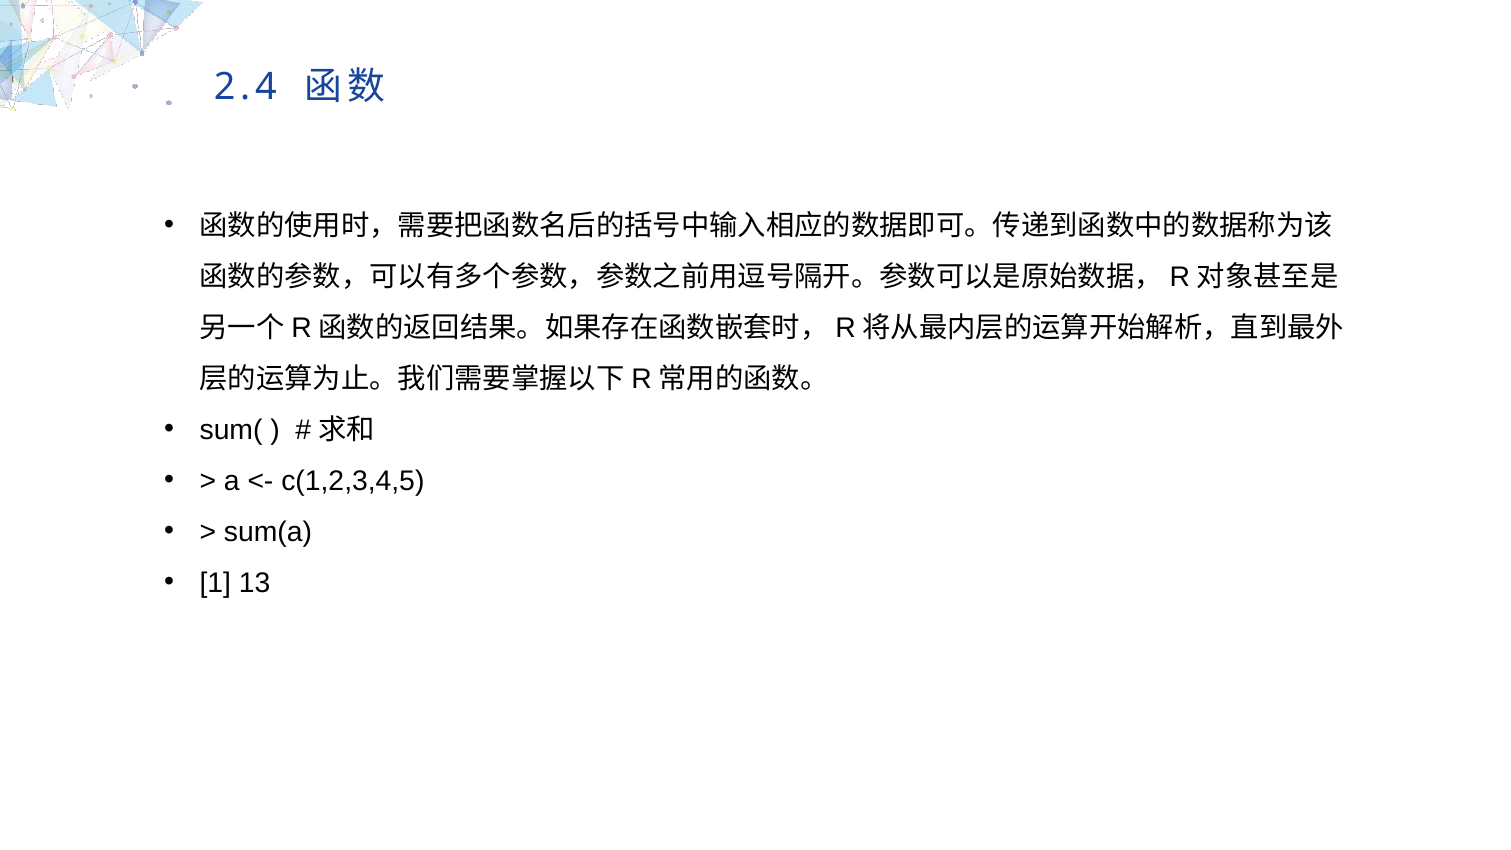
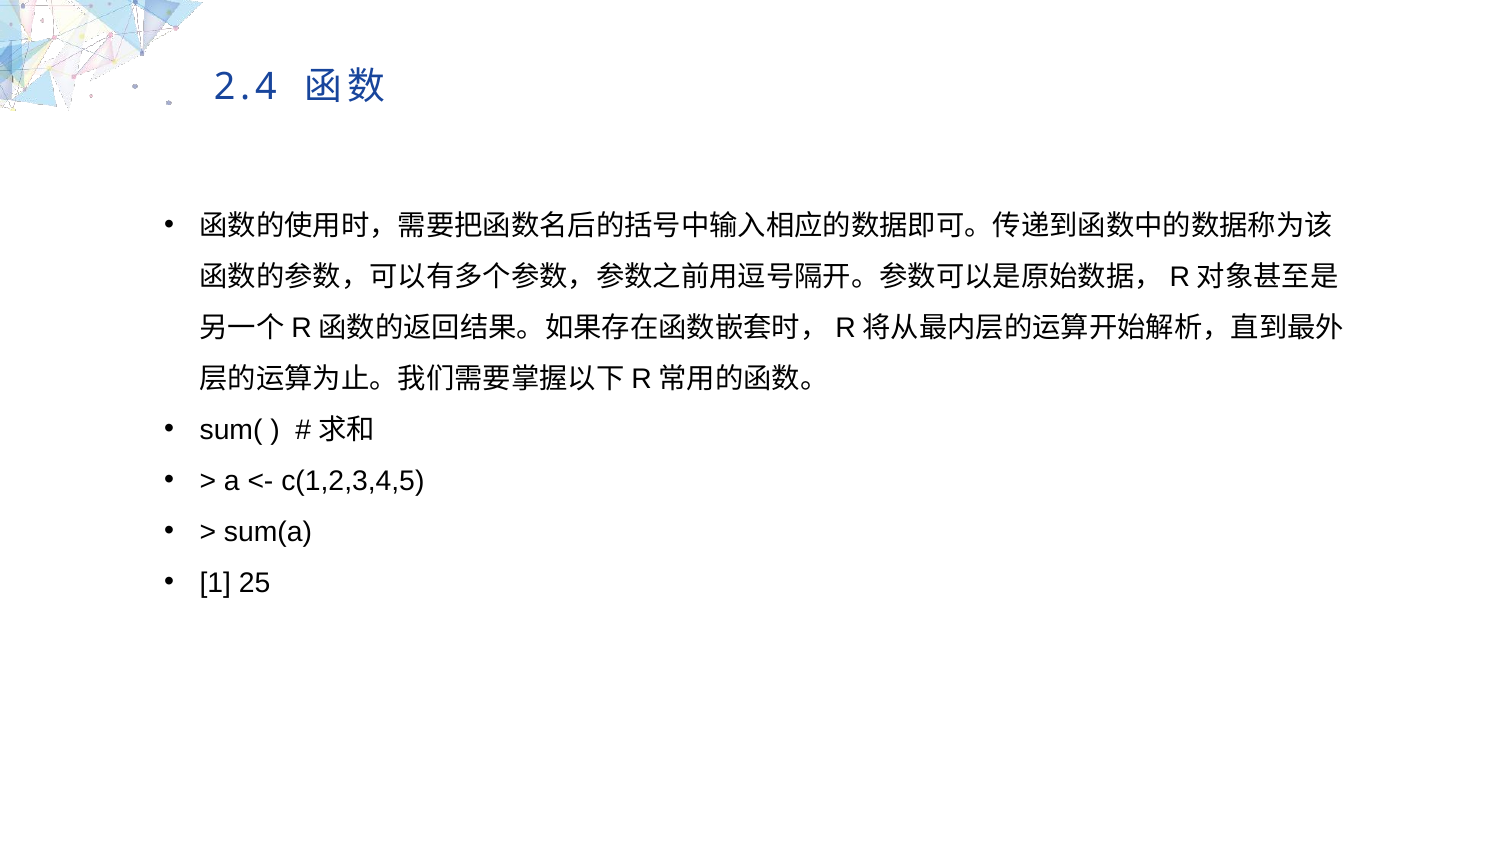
13: 13 -> 25 (255, 583)
